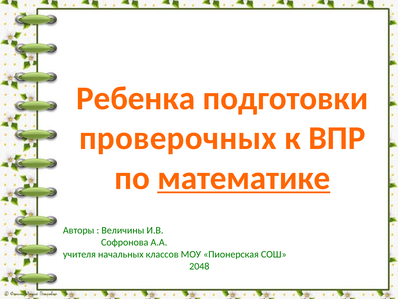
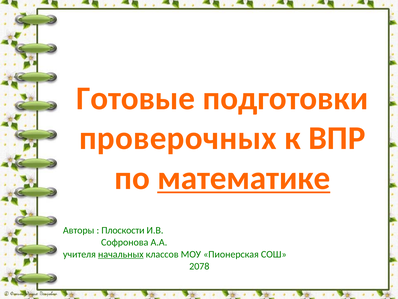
Ребенка: Ребенка -> Готовые (136, 98)
Величины: Величины -> Плоскости (123, 230)
начальных underline: none -> present (121, 254)
2048: 2048 -> 2078 (199, 266)
